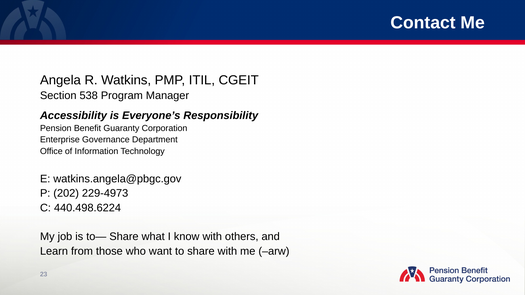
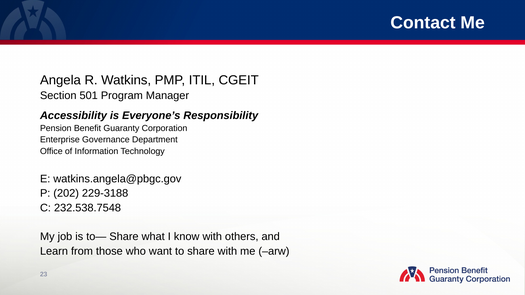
538: 538 -> 501 (89, 96)
229-4973: 229-4973 -> 229-3188 (105, 194)
440.498.6224: 440.498.6224 -> 232.538.7548 (87, 208)
